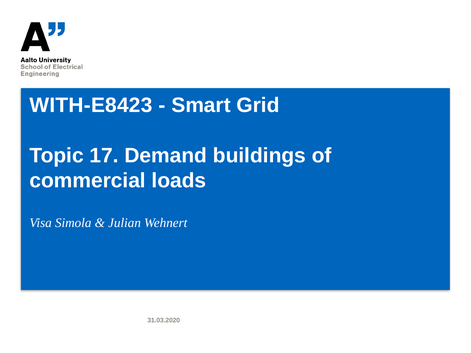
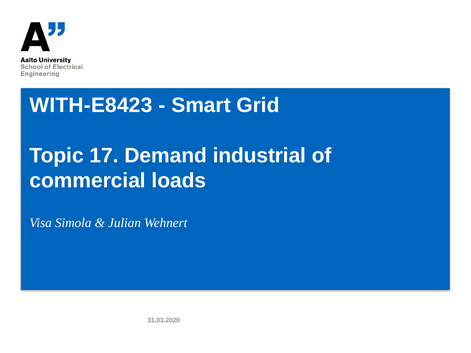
buildings: buildings -> industrial (259, 156)
